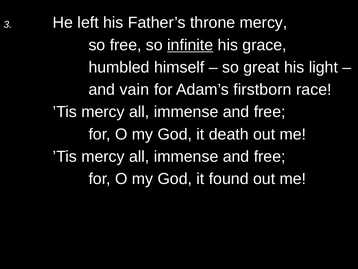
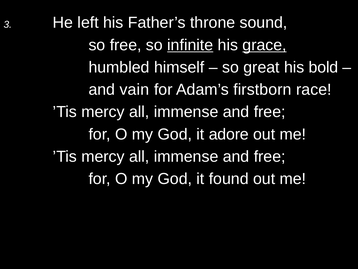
throne mercy: mercy -> sound (263, 23)
grace underline: none -> present (265, 45)
light: light -> bold (323, 67)
death: death -> adore (229, 134)
